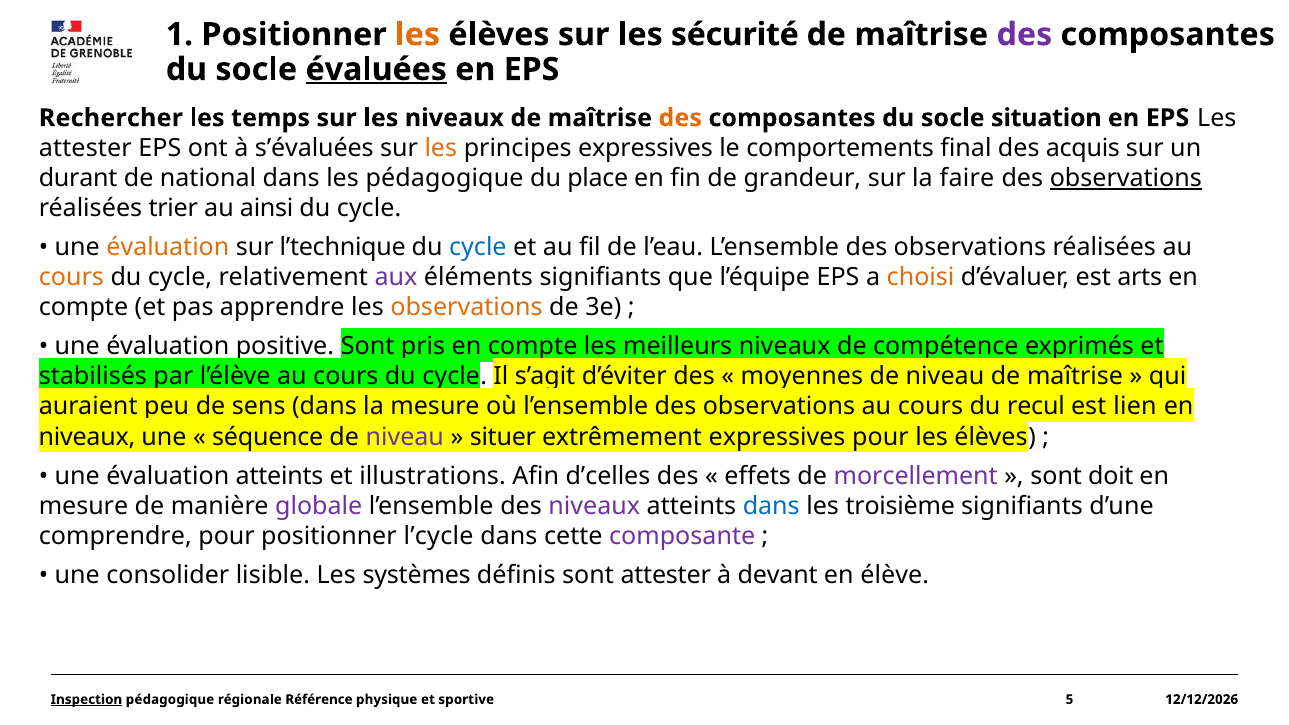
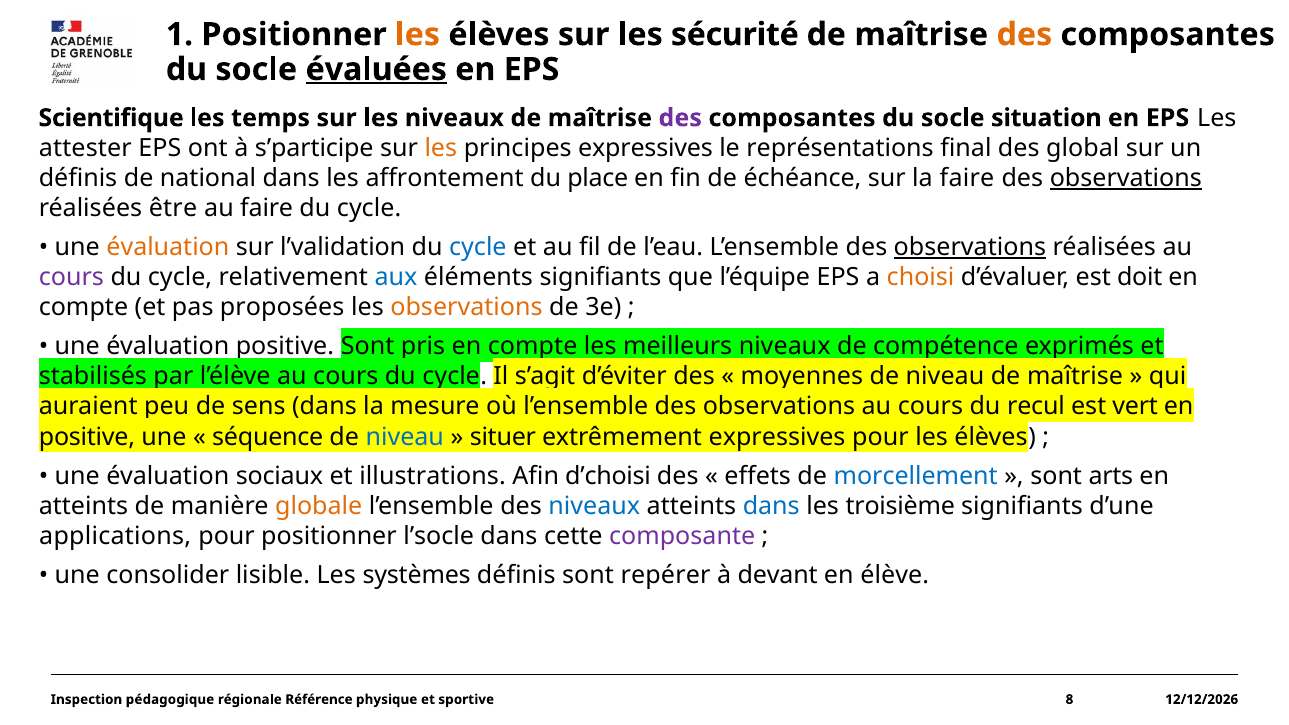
des colour: purple -> orange (1024, 35)
Rechercher: Rechercher -> Scientifique (111, 118)
des colour: orange -> purple (680, 118)
s’évaluées: s’évaluées -> s’participe (314, 148)
comportements: comportements -> représentations (840, 148)
acquis: acquis -> global (1083, 148)
durant: durant -> définis (78, 178)
les pédagogique: pédagogique -> affrontement (445, 178)
grandeur: grandeur -> échéance (802, 178)
trier: trier -> être (173, 208)
au ainsi: ainsi -> faire (267, 208)
l’technique: l’technique -> l’validation (343, 247)
observations underline: none -> present (970, 247)
cours colour: orange -> purple (71, 277)
aux colour: purple -> blue (396, 277)
arts: arts -> doit (1140, 277)
apprendre: apprendre -> proposées (282, 307)
lien: lien -> vert (1135, 407)
niveaux: niveaux -> positive (87, 437)
niveau colour: purple -> blue (405, 437)
évaluation atteints: atteints -> sociaux (279, 476)
d’celles: d’celles -> d’choisi (608, 476)
morcellement colour: purple -> blue (916, 476)
doit: doit -> arts (1111, 476)
mesure: mesure -> atteints (83, 506)
globale colour: purple -> orange (319, 506)
niveaux colour: purple -> blue (594, 506)
comprendre: comprendre -> applications (115, 536)
l’cycle: l’cycle -> l’socle (439, 536)
sont attester: attester -> repérer (665, 575)
Inspection underline: present -> none (86, 700)
5: 5 -> 8 (1069, 700)
